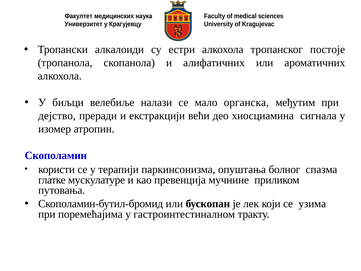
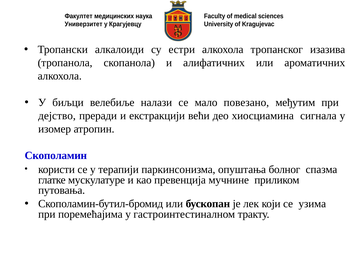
постоје: постоје -> изазива (328, 49)
органска: органска -> повезано (246, 102)
